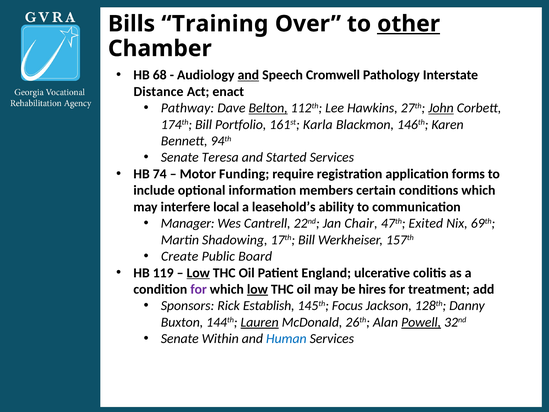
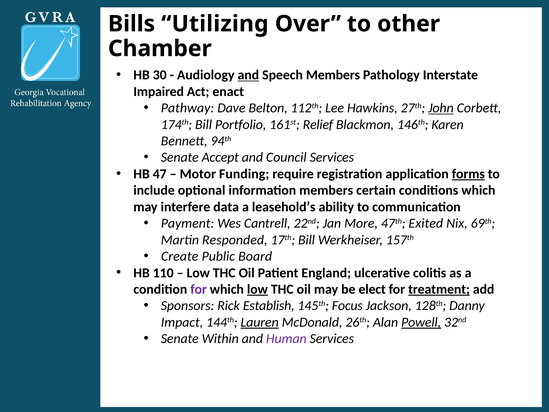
Training: Training -> Utilizing (215, 24)
other underline: present -> none (409, 24)
68: 68 -> 30 (160, 75)
Speech Cromwell: Cromwell -> Members (333, 75)
Distance: Distance -> Impaired (159, 91)
Belton underline: present -> none (268, 108)
Karla: Karla -> Relief (318, 124)
Teresa: Teresa -> Accept (220, 157)
Started: Started -> Council (286, 157)
74: 74 -> 47 (160, 174)
forms underline: none -> present (468, 174)
local: local -> data (226, 207)
Manager: Manager -> Payment (188, 223)
Chair: Chair -> More (361, 223)
Shadowing: Shadowing -> Responded (235, 240)
119: 119 -> 110 (163, 273)
Low underline: present -> none (198, 273)
hires: hires -> elect (372, 289)
treatment underline: none -> present (439, 289)
Buxton: Buxton -> Impact (182, 322)
Human colour: blue -> purple (286, 339)
